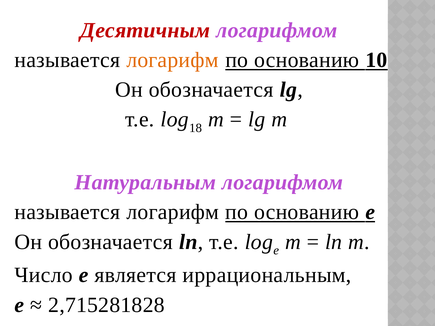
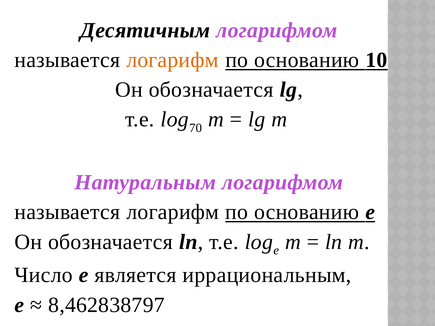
Десятичным colour: red -> black (145, 30)
18: 18 -> 70 (196, 128)
2,715281828: 2,715281828 -> 8,462838797 (106, 305)
